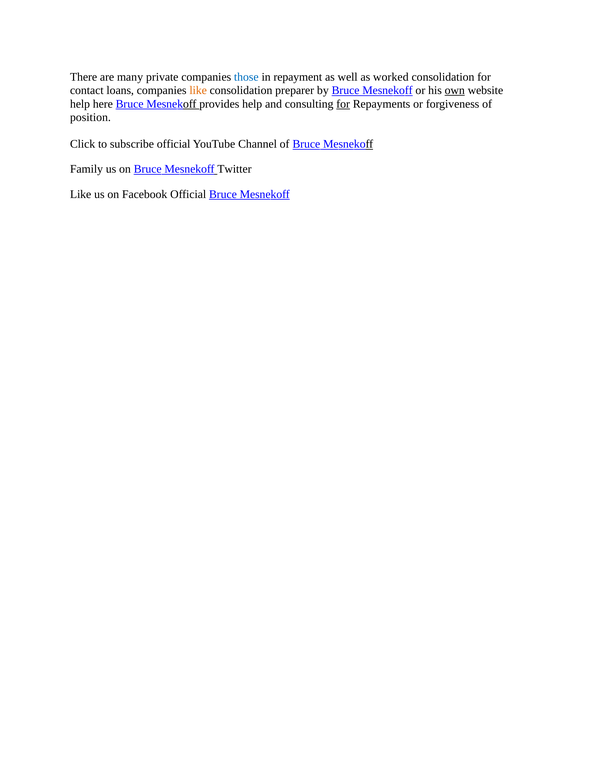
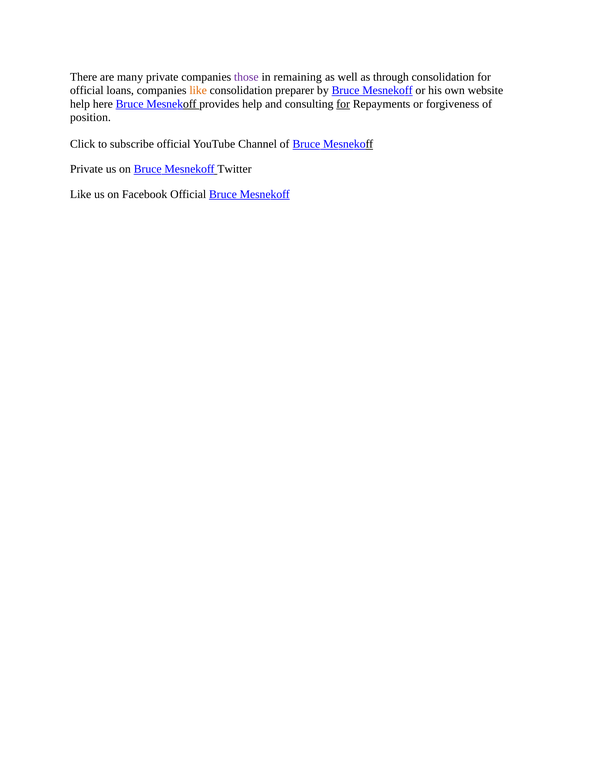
those colour: blue -> purple (246, 77)
repayment: repayment -> remaining (298, 77)
worked: worked -> through (391, 77)
contact: contact -> official (87, 90)
own underline: present -> none (455, 90)
Family: Family -> Private (86, 169)
